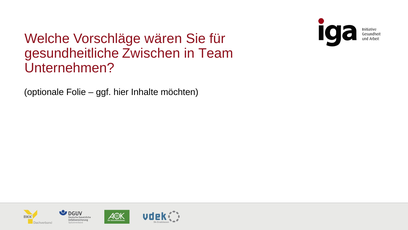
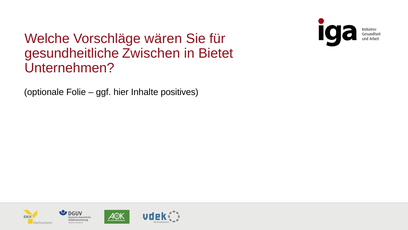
Team: Team -> Bietet (216, 53)
möchten: möchten -> positives (180, 92)
